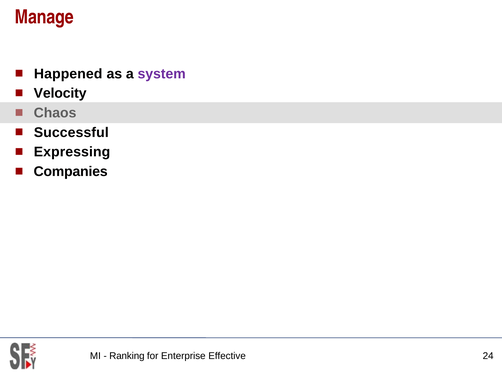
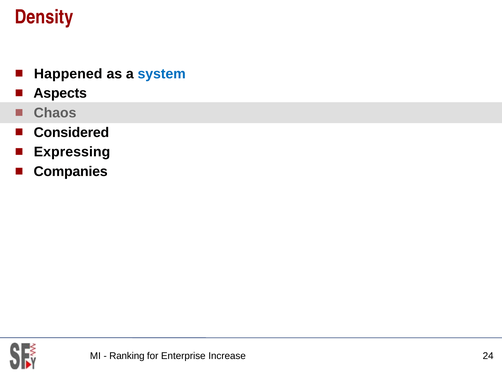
Manage: Manage -> Density (44, 17)
system colour: purple -> blue (162, 74)
Velocity: Velocity -> Aspects (60, 93)
Successful: Successful -> Considered (71, 132)
Effective: Effective -> Increase (227, 355)
